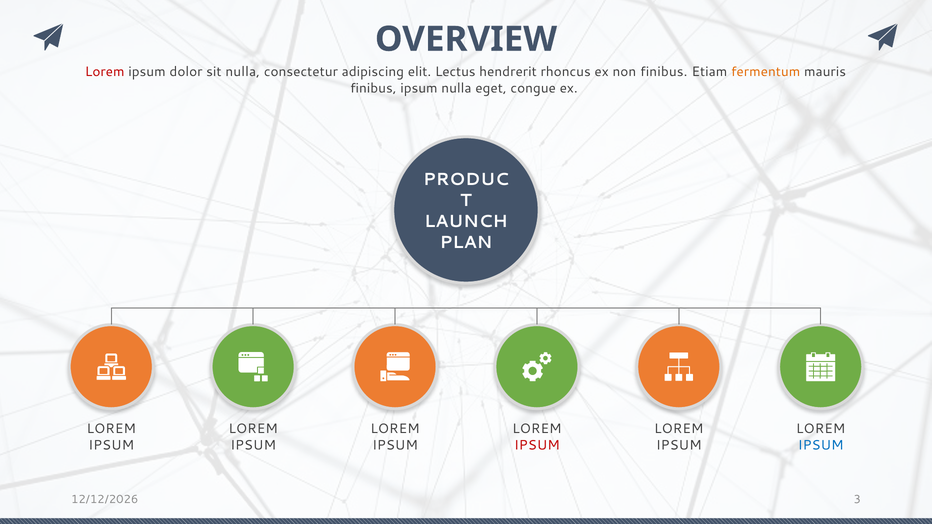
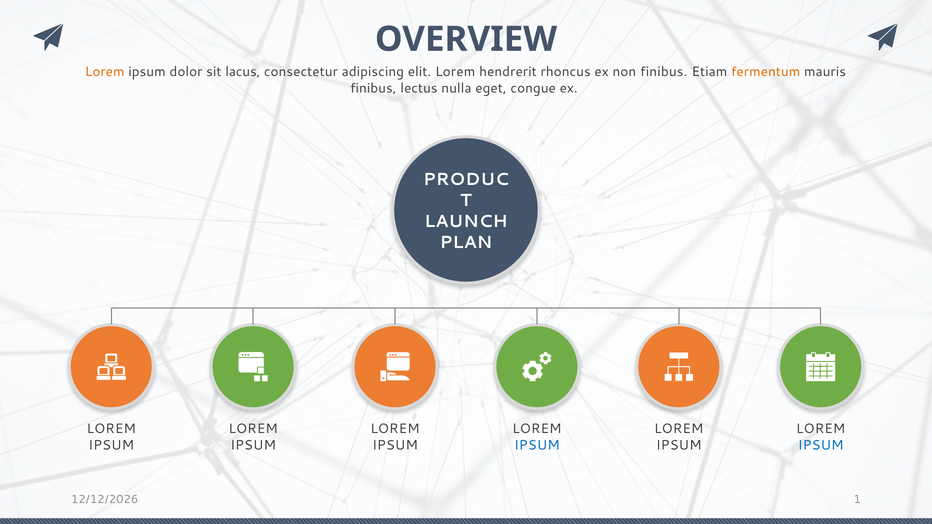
Lorem colour: red -> orange (105, 72)
sit nulla: nulla -> lacus (243, 72)
elit Lectus: Lectus -> Lorem (455, 72)
finibus ipsum: ipsum -> lectus (419, 88)
IPSUM colour: red -> blue (537, 446)
3: 3 -> 1 (857, 499)
